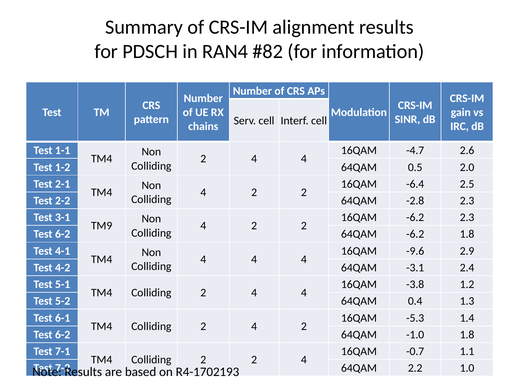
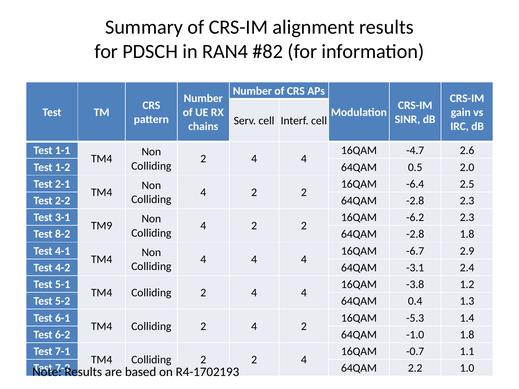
6-2: 6-2 -> 8-2 (63, 234)
-6.2: -6.2 -> -2.8 (415, 234)
-9.6: -9.6 -> -6.7 (415, 251)
